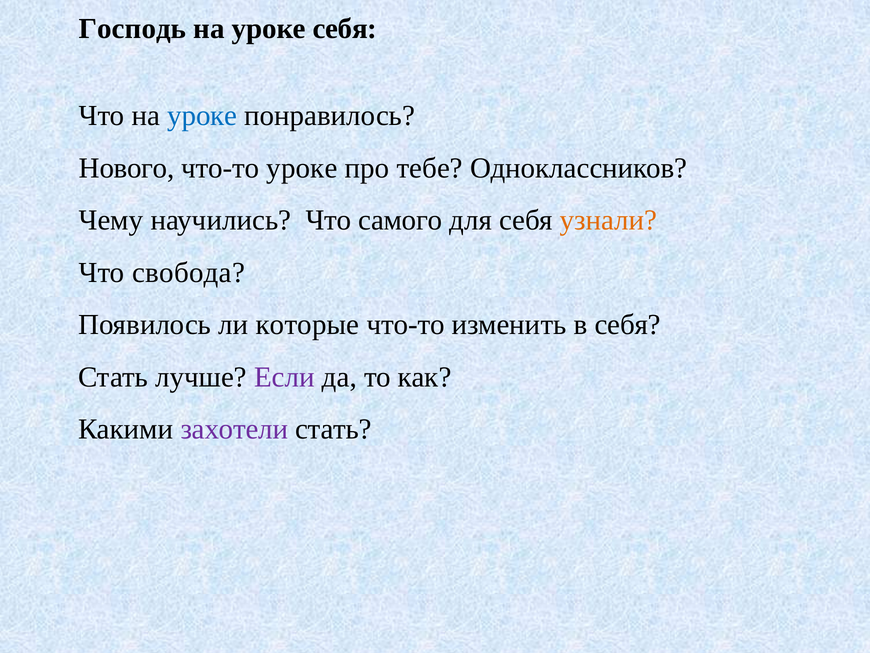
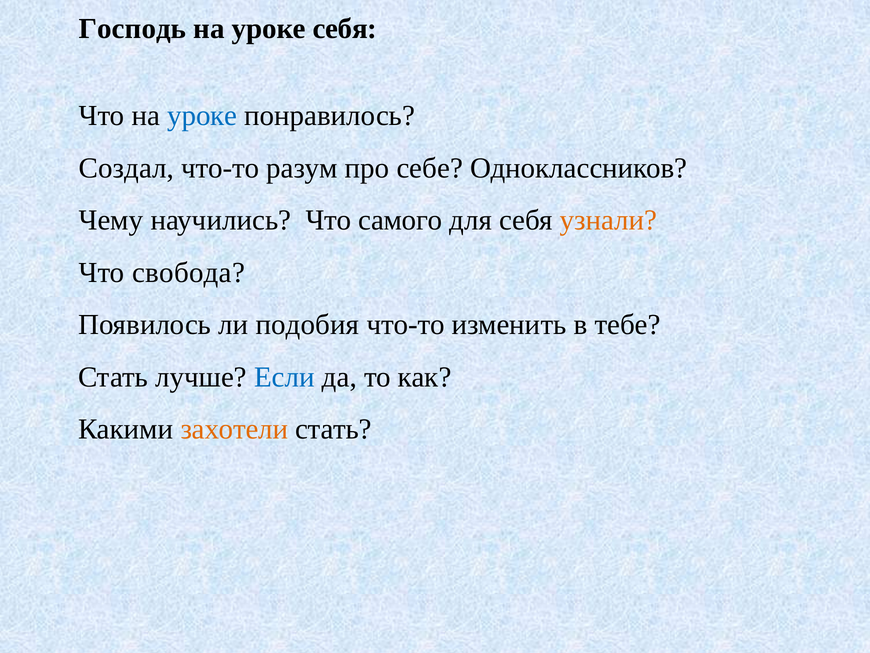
Нового: Нового -> Создал (126, 168)
что-то уроке: уроке -> разум (302, 168)
тебе: тебе -> себе (430, 168)
которые: которые -> подобия (307, 325)
в себя: себя -> тебе (628, 325)
Если colour: purple -> blue (284, 377)
захотели colour: purple -> orange (234, 429)
